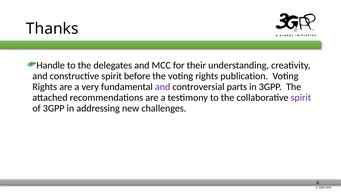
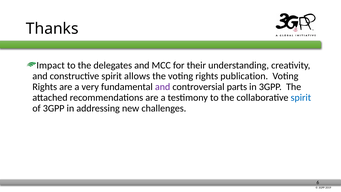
Handle: Handle -> Impact (51, 65)
before: before -> allows (137, 76)
spirit colour: purple -> blue (301, 97)
